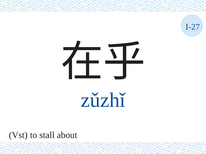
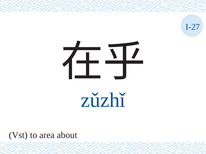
stall: stall -> area (47, 136)
